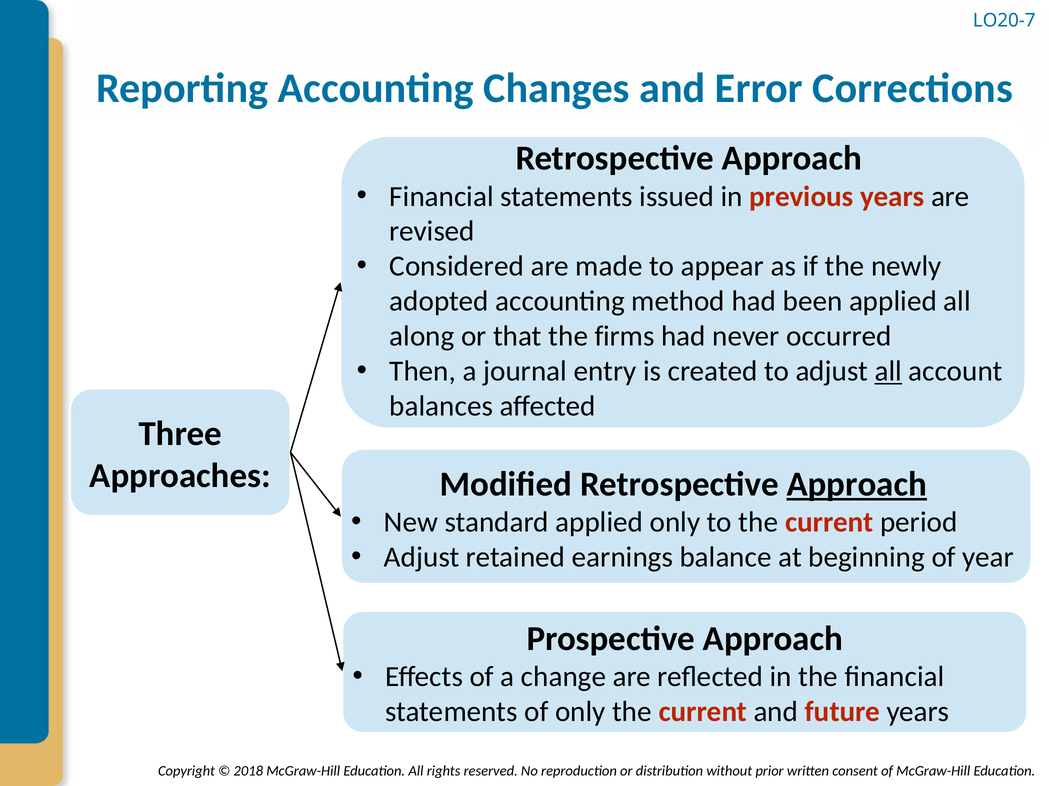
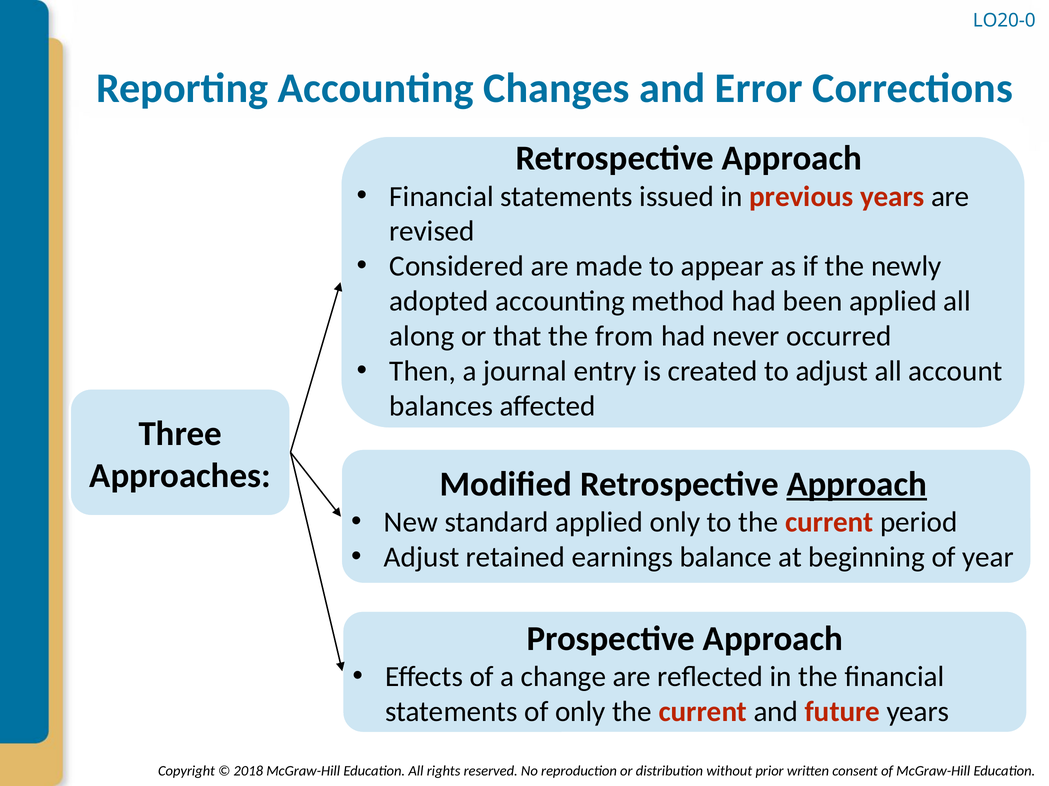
LO20-7: LO20-7 -> LO20-0 (1004, 21)
firms: firms -> from (624, 337)
all underline: present -> none (888, 371)
